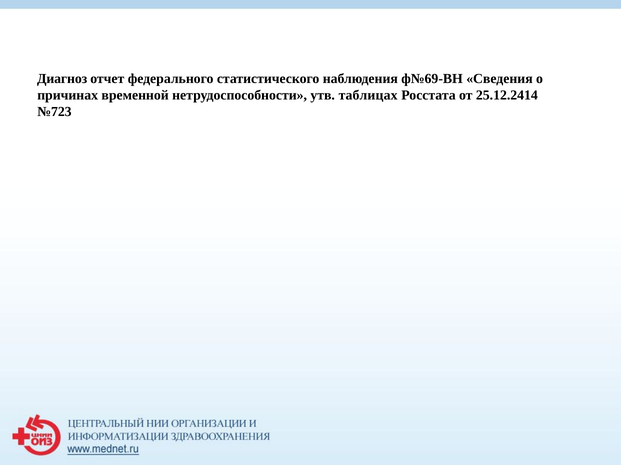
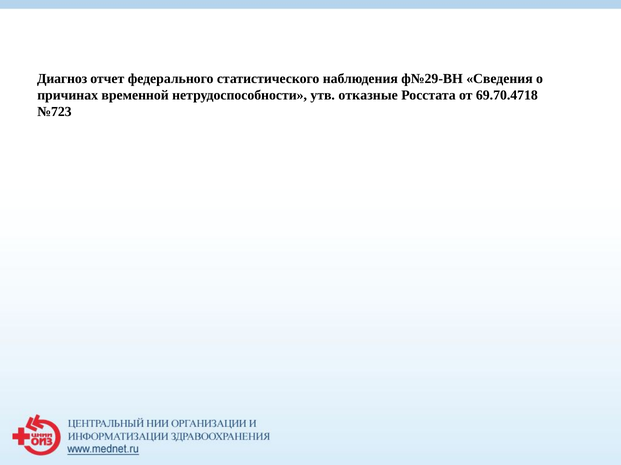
ф№69-ВН: ф№69-ВН -> ф№29-ВН (432, 79)
таблицах: таблицах -> отказные (368, 95)
25.12.2414: 25.12.2414 -> 69.70.4718 (507, 95)
